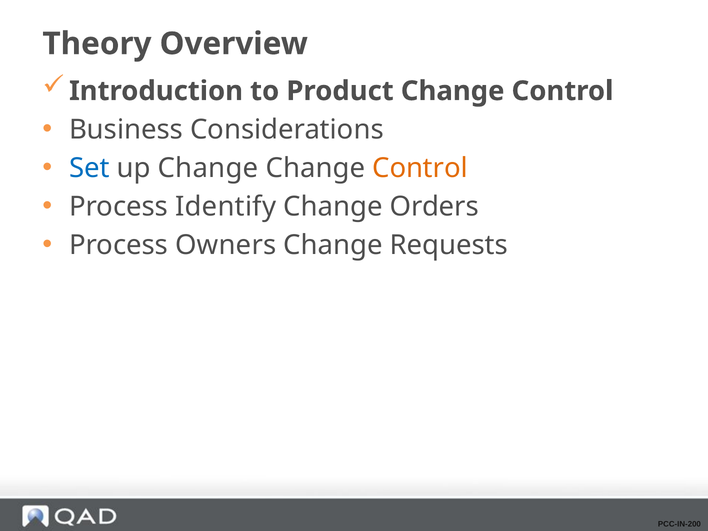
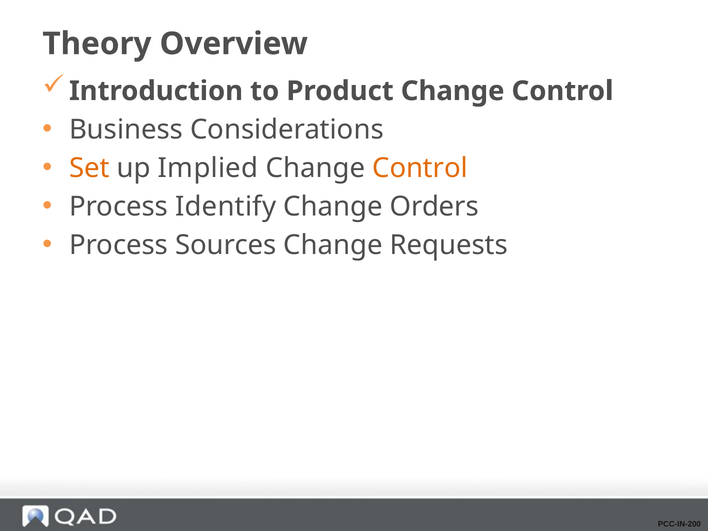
Set colour: blue -> orange (89, 168)
up Change: Change -> Implied (208, 168)
Owners: Owners -> Sources (226, 245)
